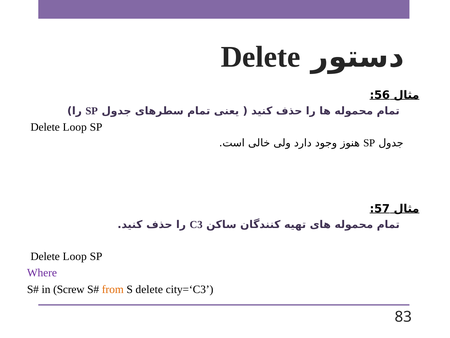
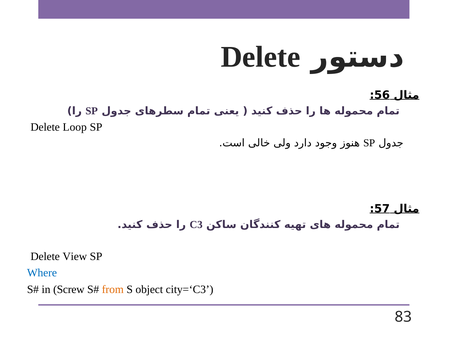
Loop: Loop -> View (75, 256)
Where colour: purple -> blue (42, 273)
S delete: delete -> object (149, 289)
